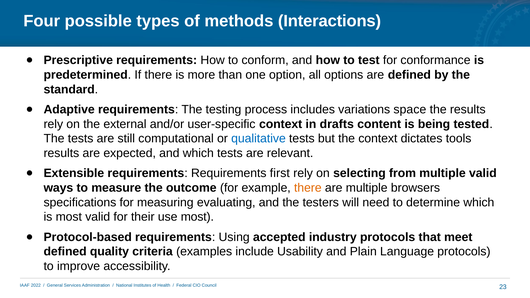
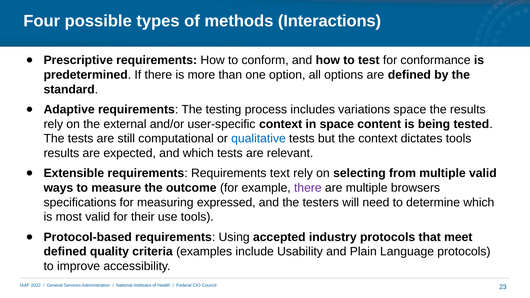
in drafts: drafts -> space (337, 124)
first: first -> text (280, 173)
there colour: orange -> purple (308, 188)
evaluating: evaluating -> expressed (226, 202)
use most: most -> tools (197, 217)
